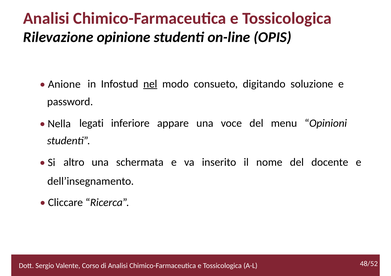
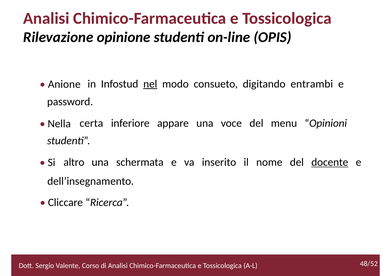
soluzione: soluzione -> entrambi (312, 84)
legati: legati -> certa (91, 123)
docente underline: none -> present (330, 162)
